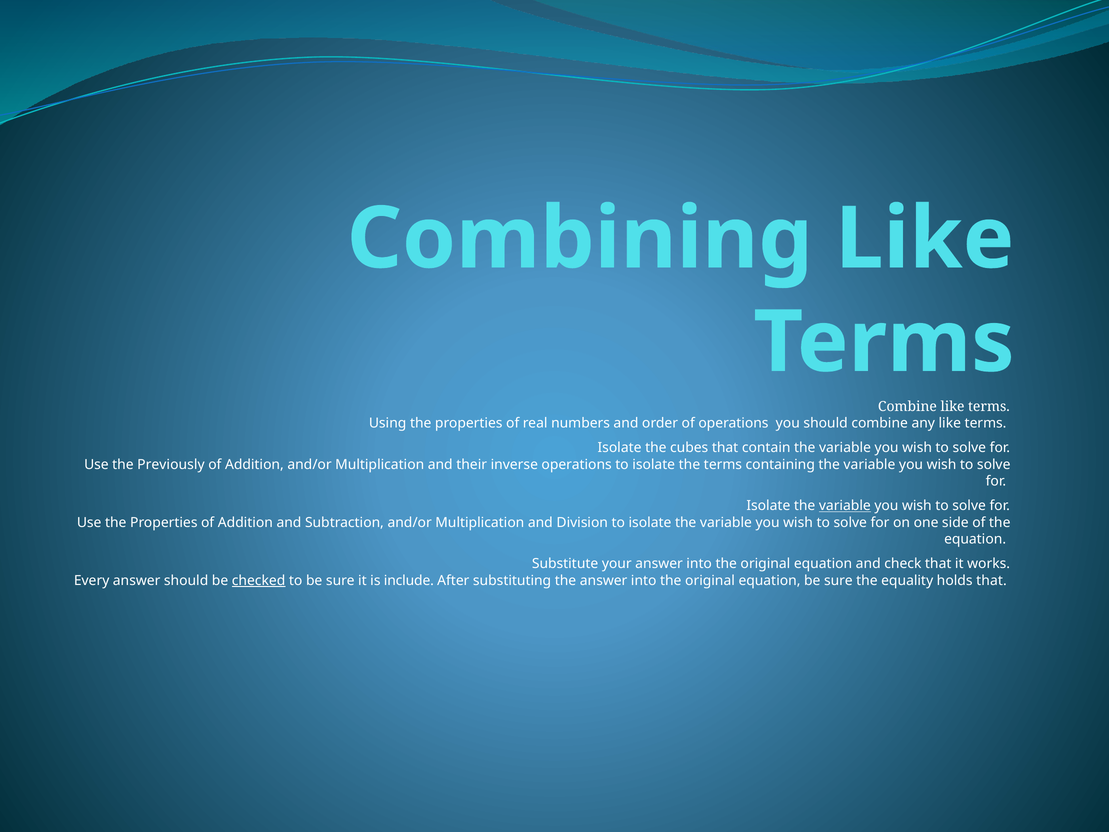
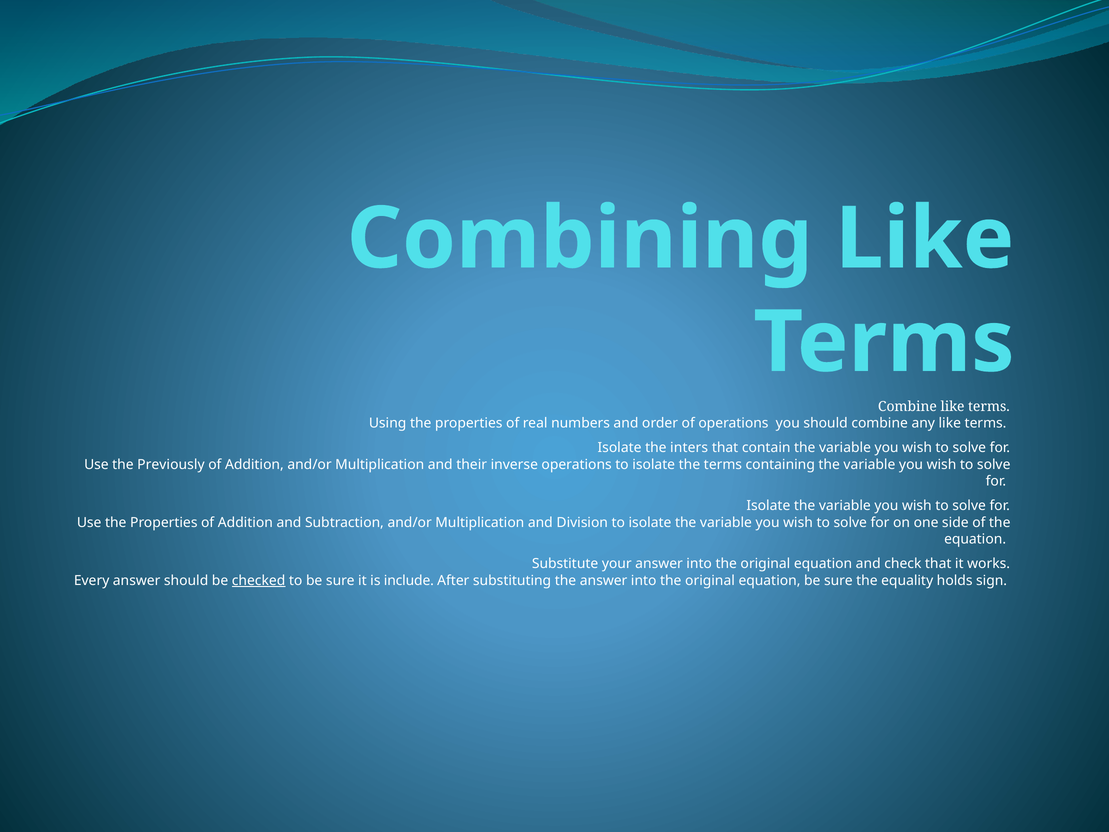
cubes: cubes -> inters (689, 448)
variable underline: present -> none (845, 506)
holds that: that -> sign (992, 580)
